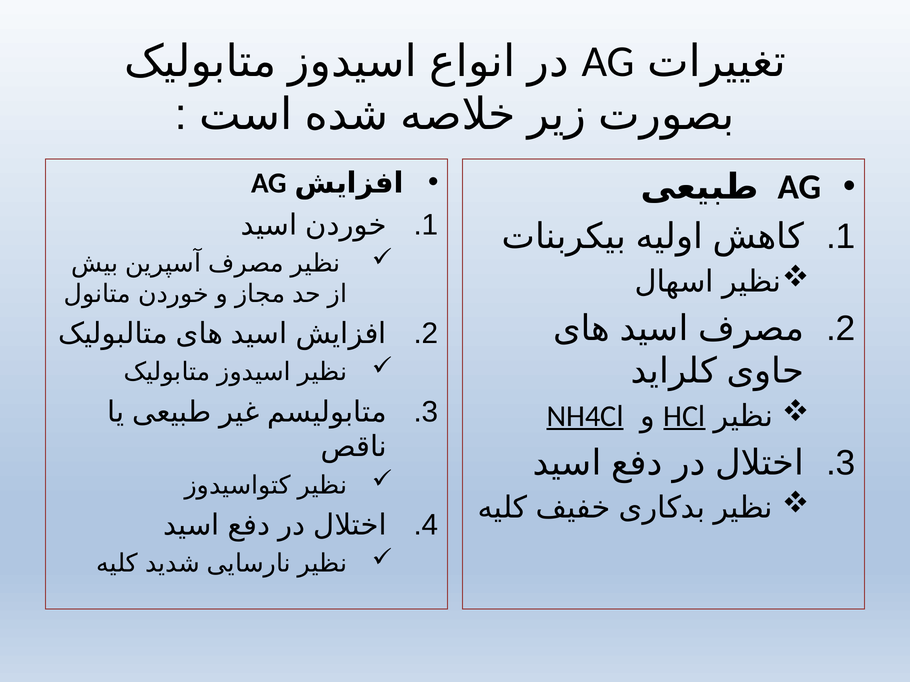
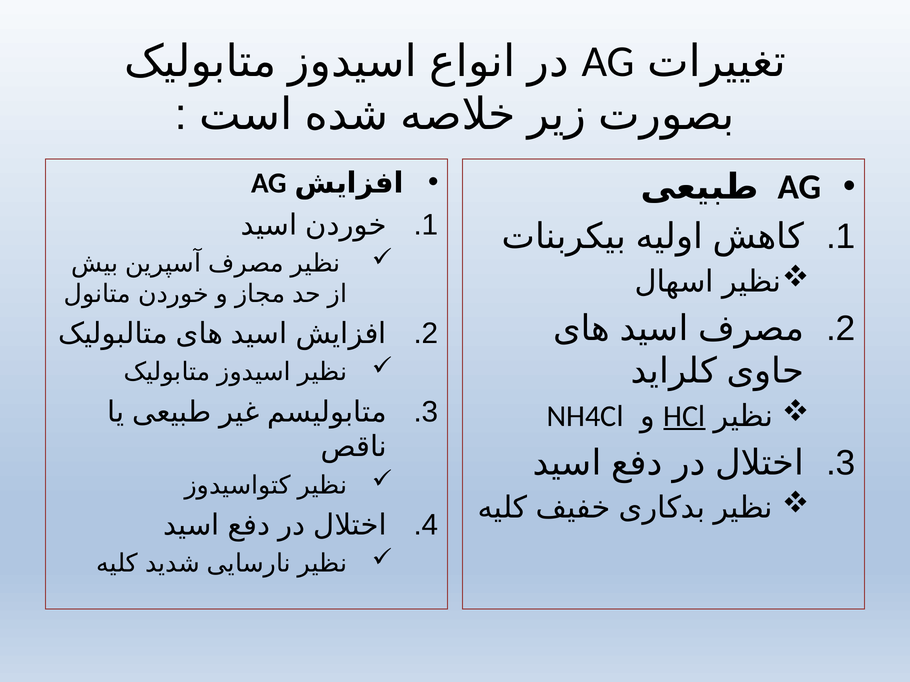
NH4Cl underline: present -> none (585, 416)
